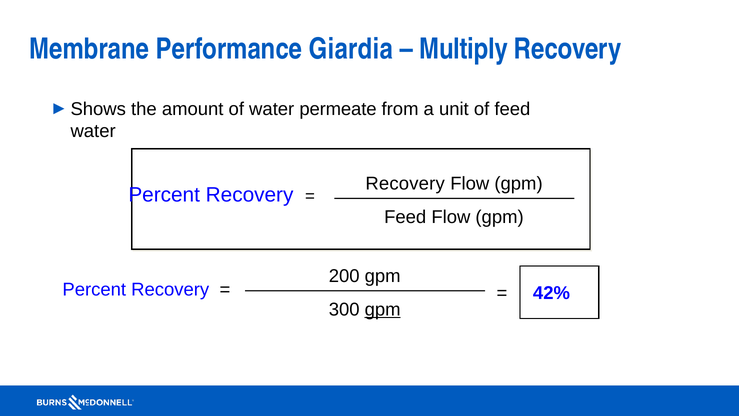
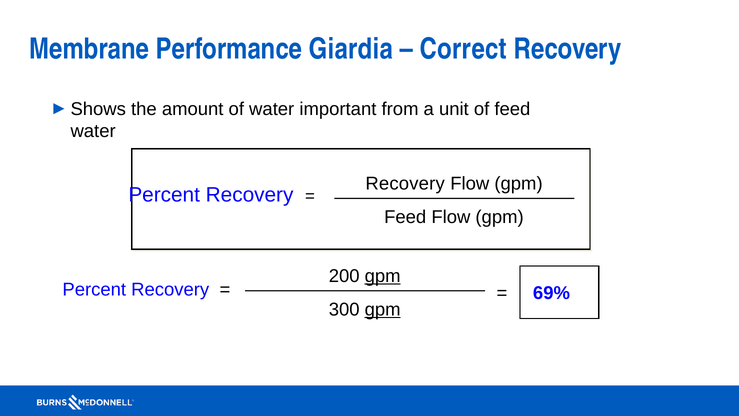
Multiply: Multiply -> Correct (463, 49)
permeate: permeate -> important (338, 109)
gpm underline: none -> present (383, 276)
42%: 42% -> 69% (551, 293)
